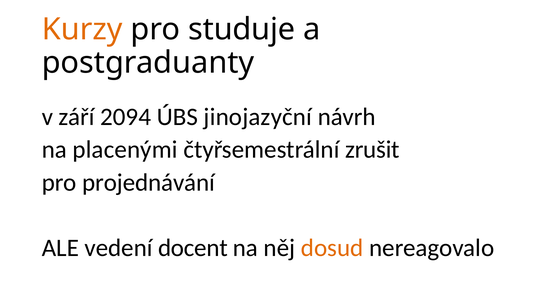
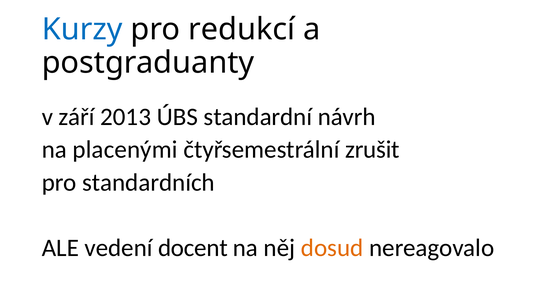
Kurzy colour: orange -> blue (82, 29)
studuje: studuje -> redukcí (242, 29)
2094: 2094 -> 2013 (126, 117)
jinojazyční: jinojazyční -> standardní (258, 117)
projednávání: projednávání -> standardních (148, 182)
